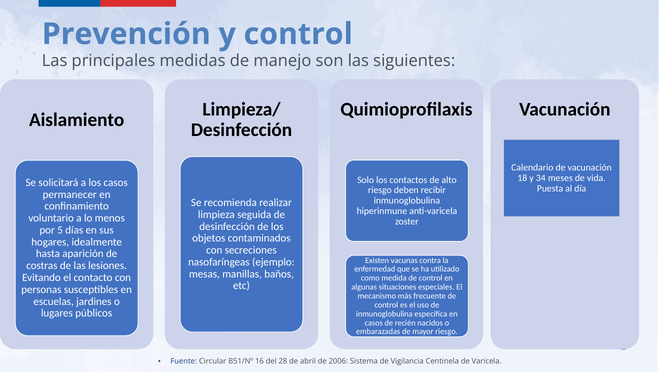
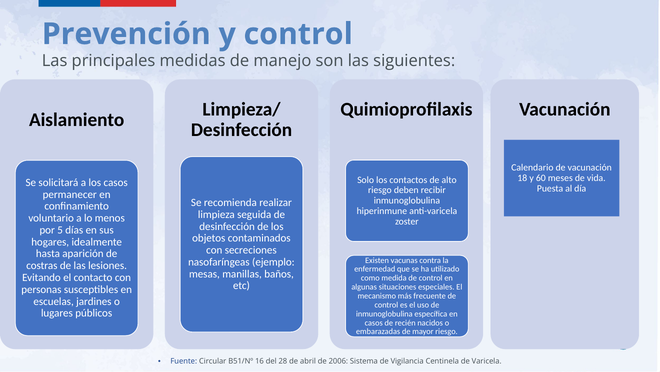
34: 34 -> 60 (541, 178)
